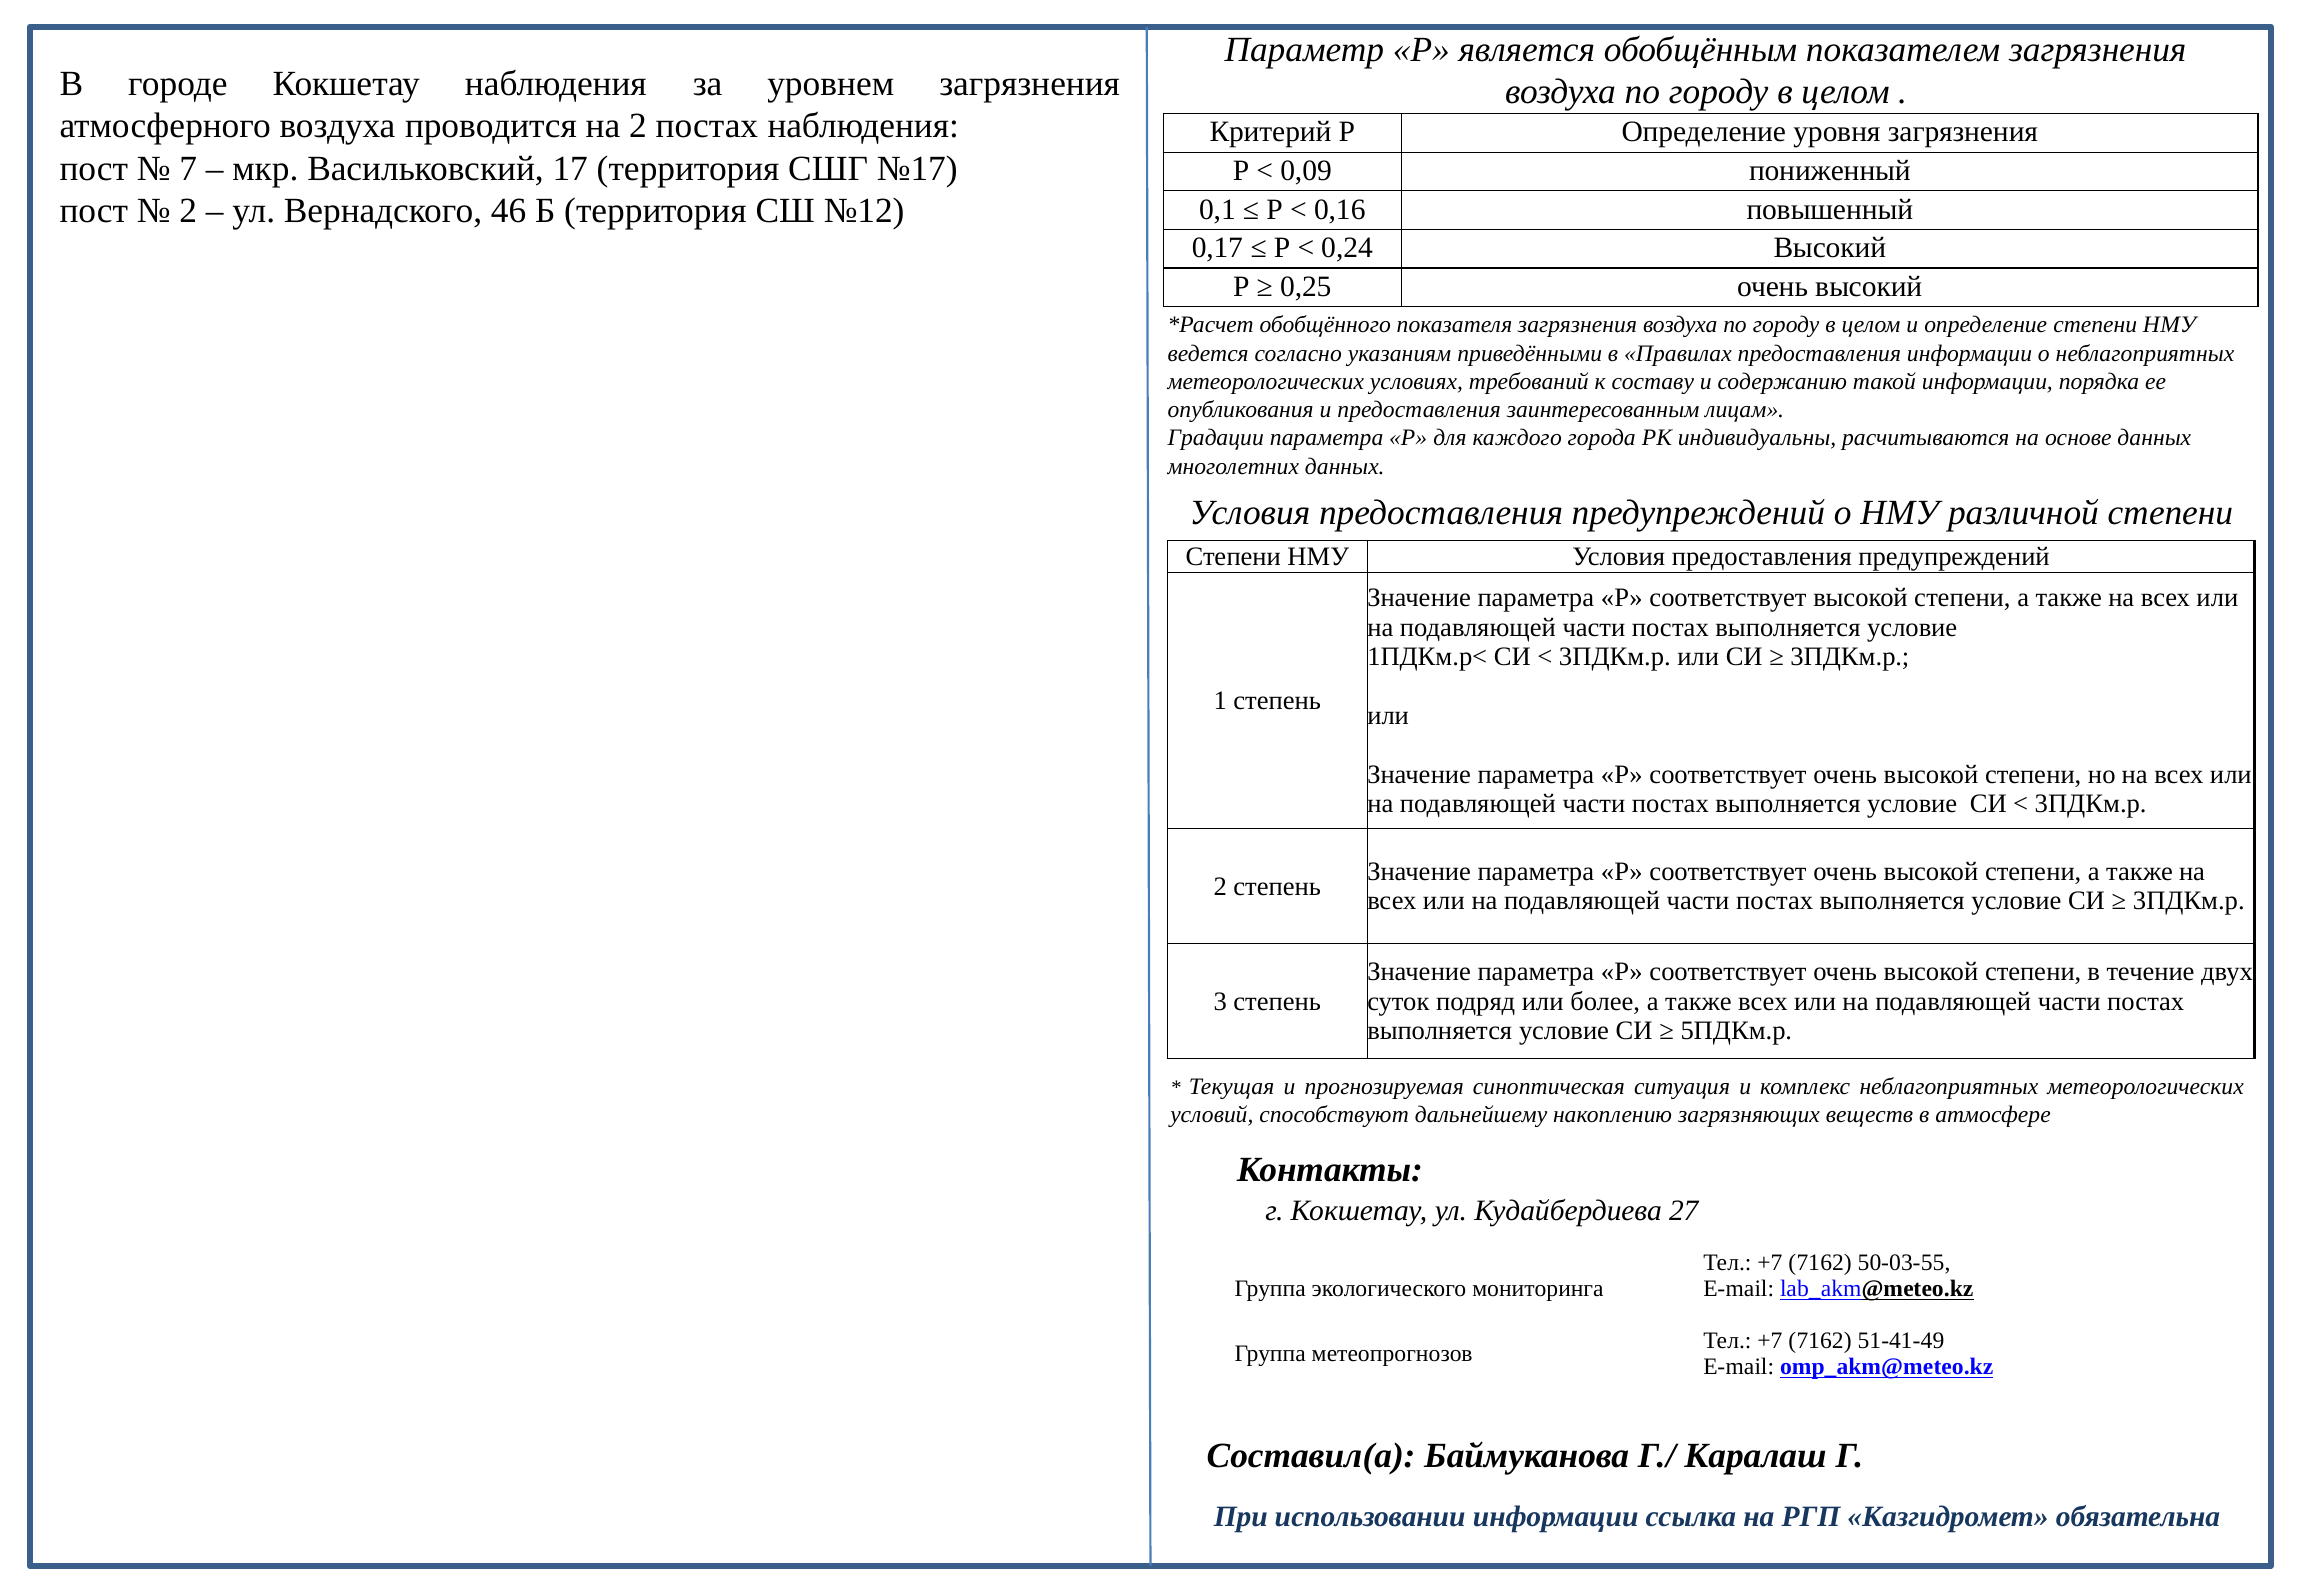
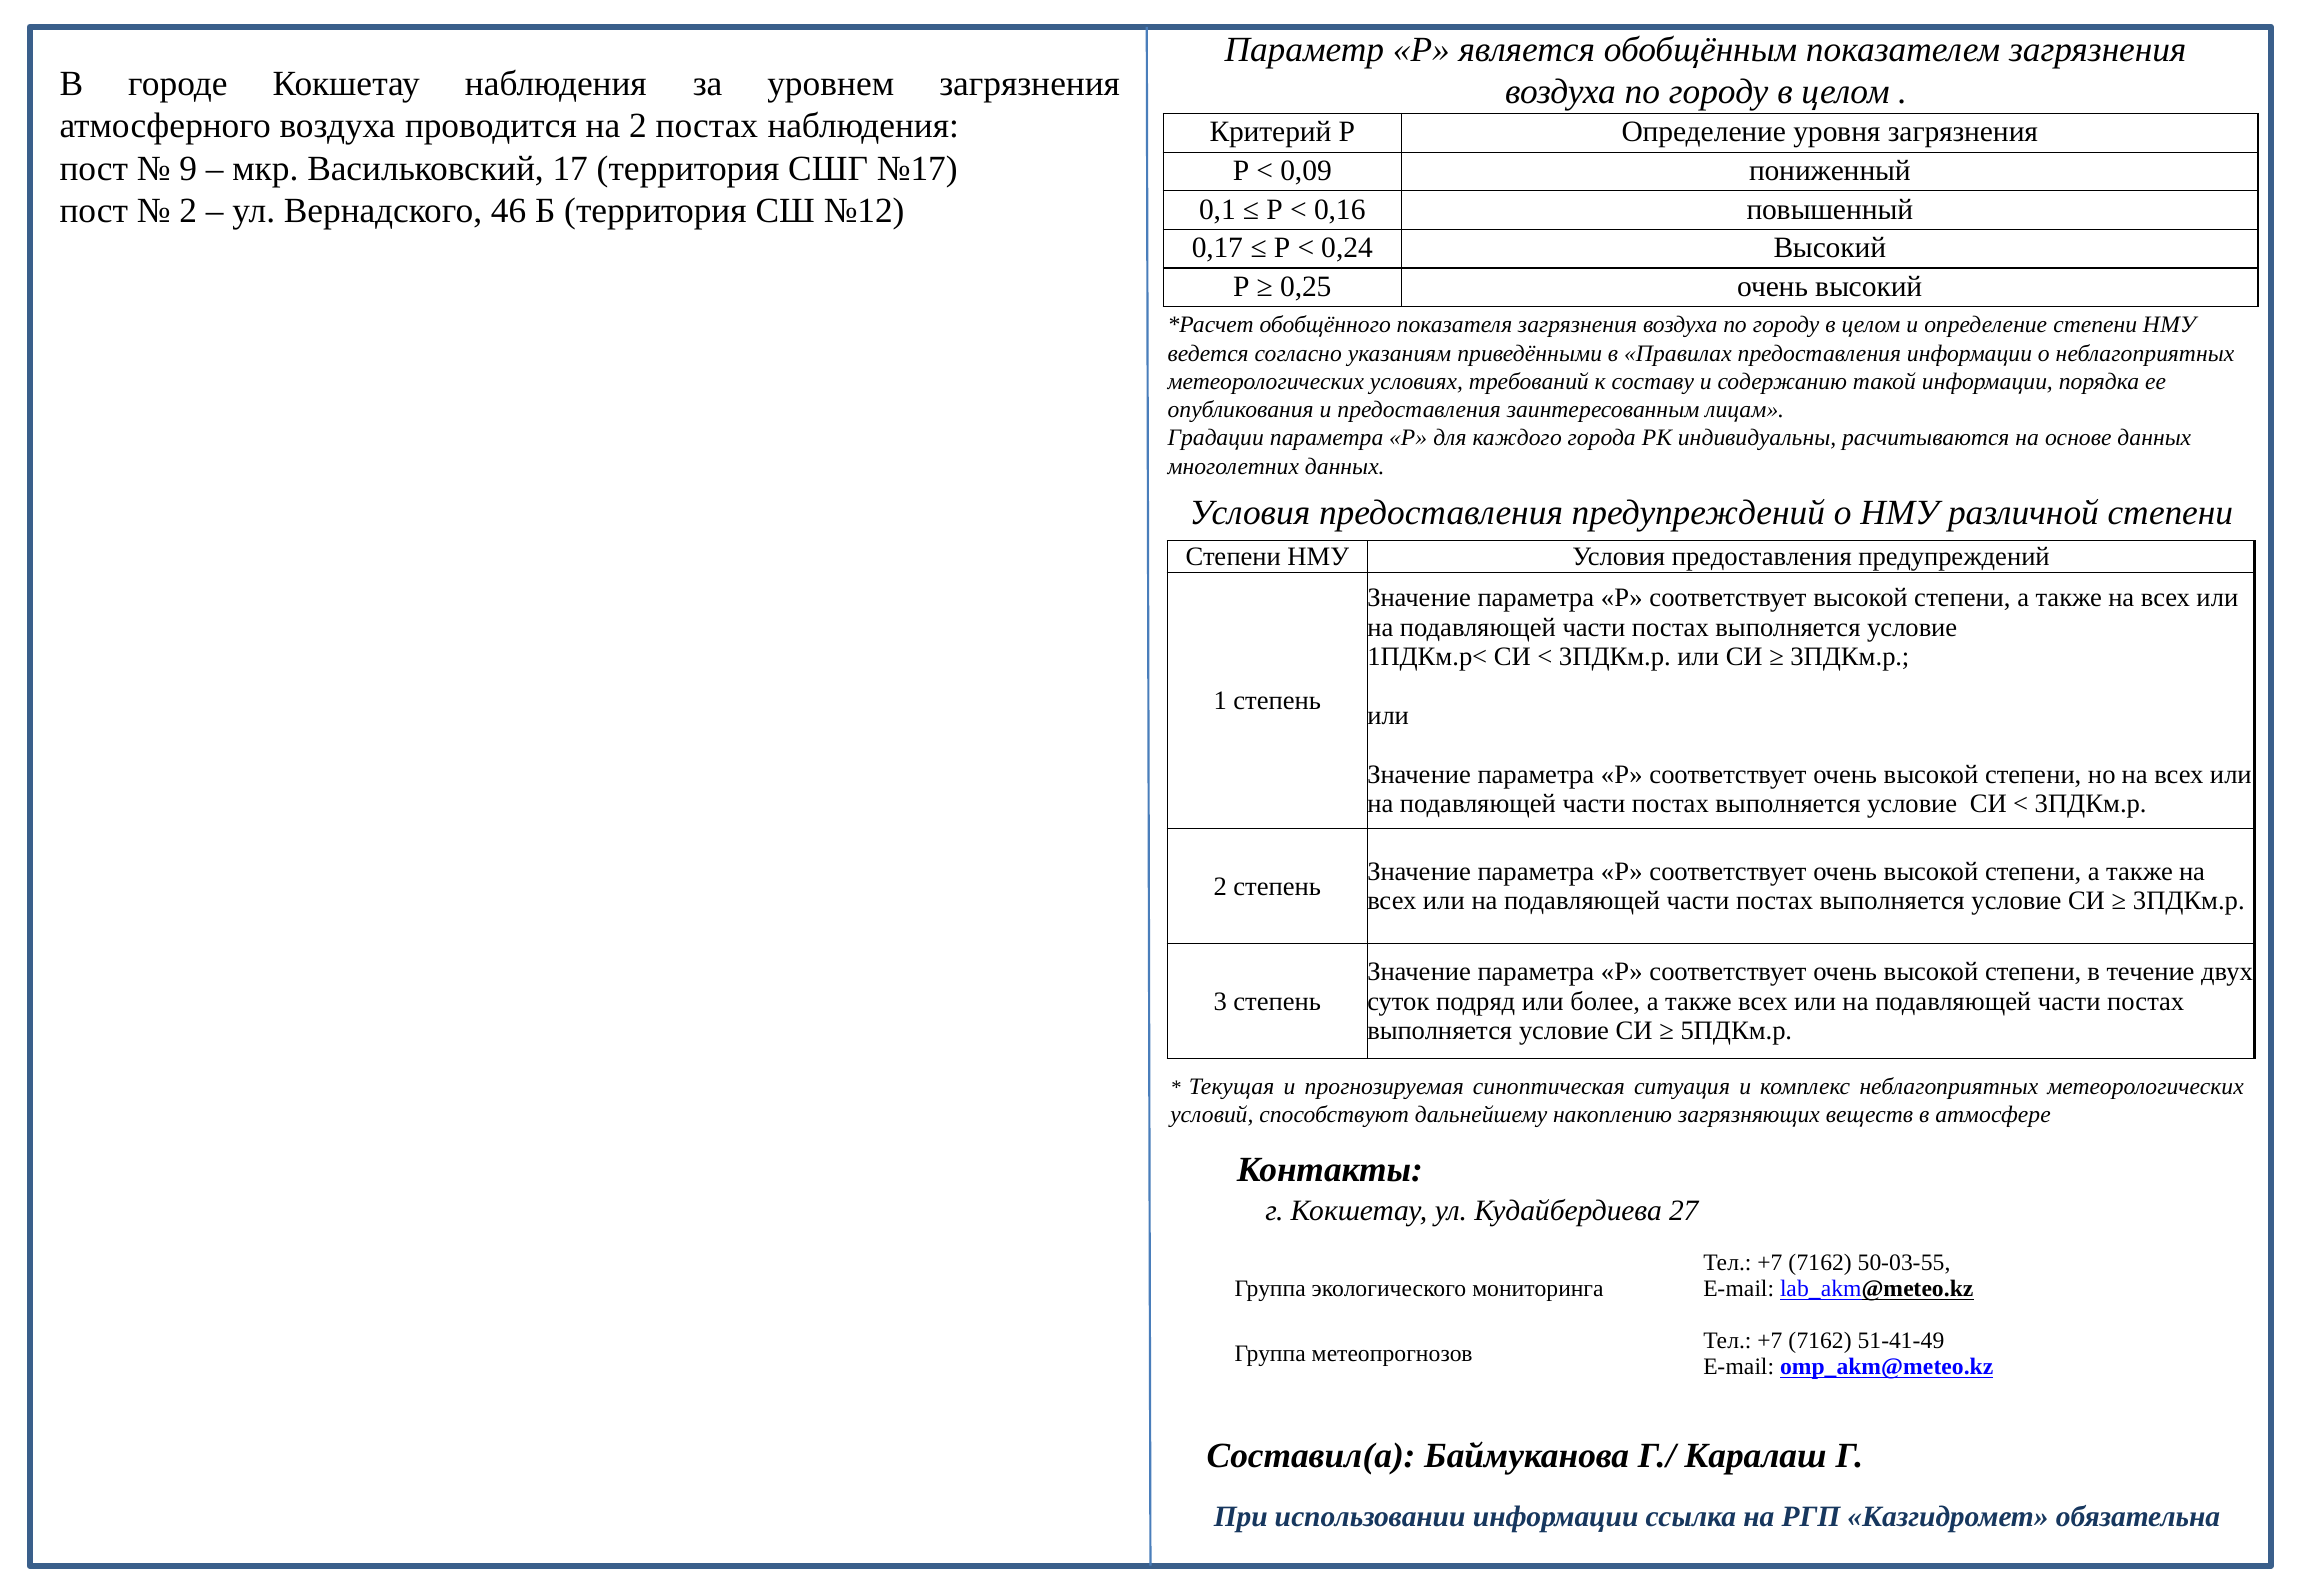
7: 7 -> 9 (188, 169)
